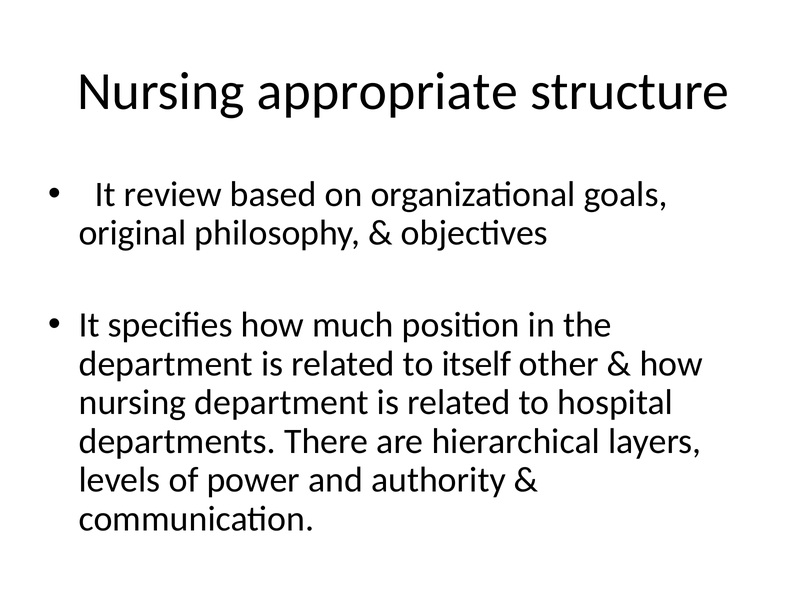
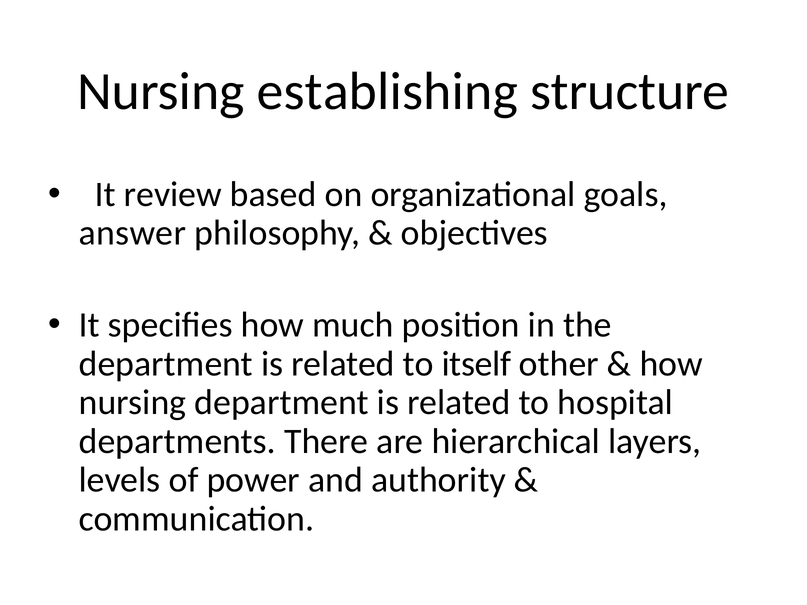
appropriate: appropriate -> establishing (387, 92)
original: original -> answer (132, 233)
